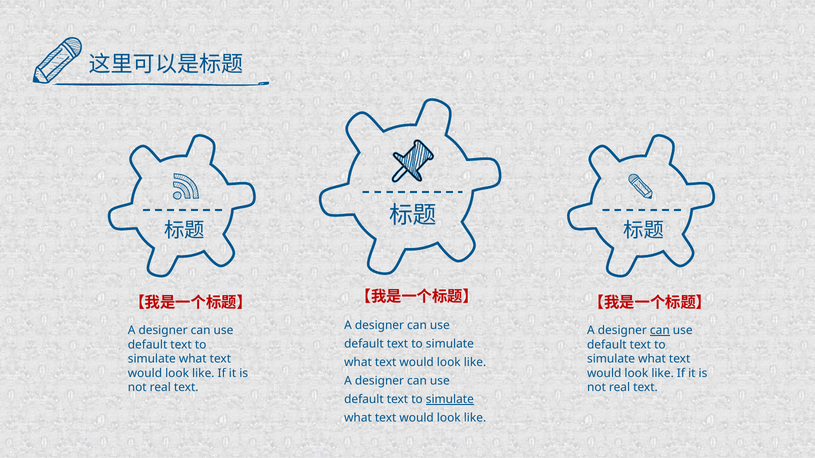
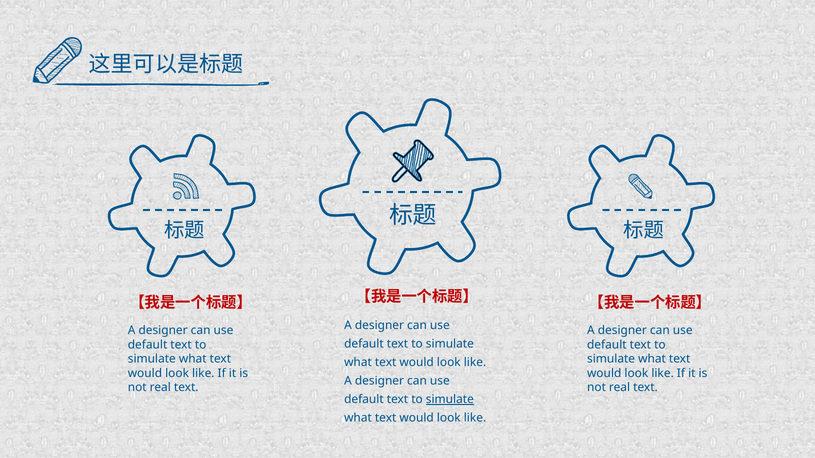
can underline: present -> none (660, 331)
